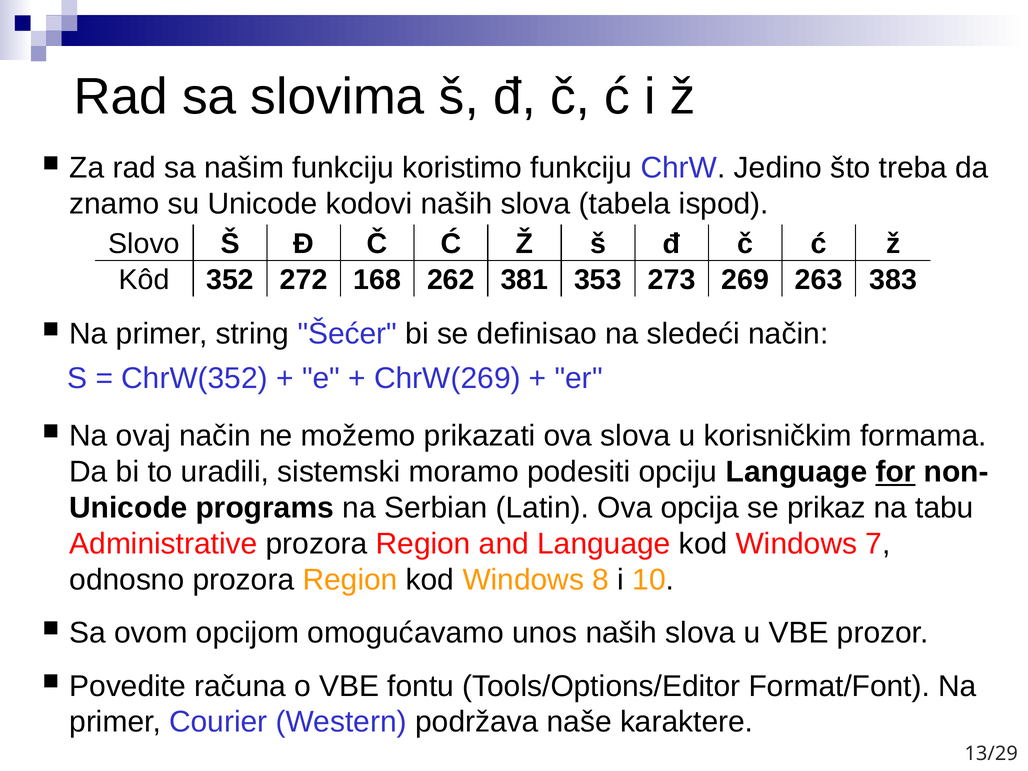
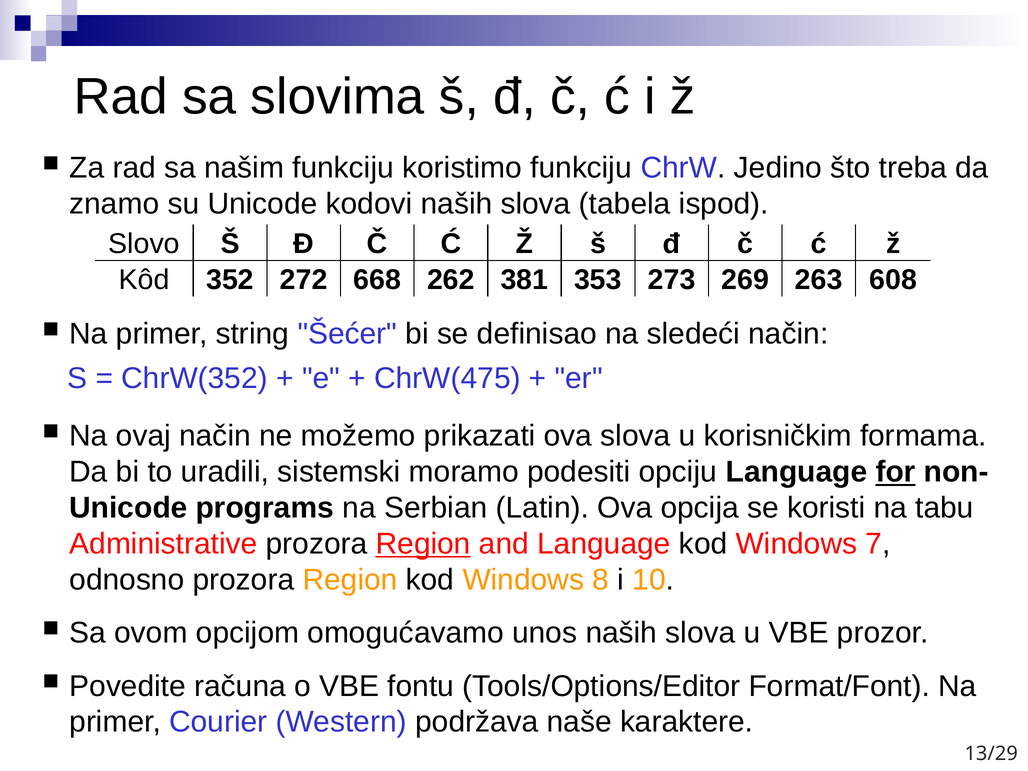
168: 168 -> 668 (377, 280)
383: 383 -> 608 (893, 280)
ChrW(269: ChrW(269 -> ChrW(475 (447, 379)
prikaz: prikaz -> koristi (826, 508)
Region underline: none -> present (423, 544)
